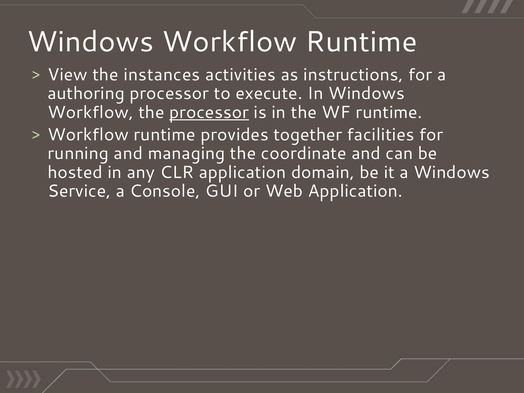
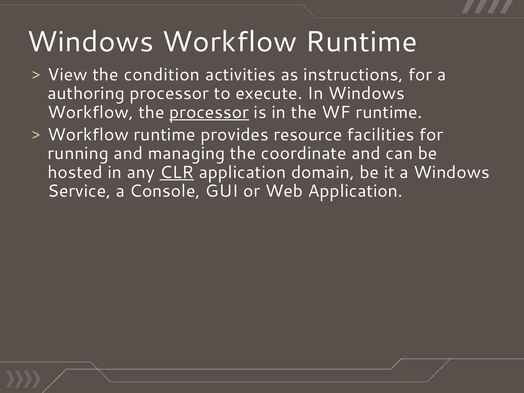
instances: instances -> condition (162, 75)
together: together -> resource (308, 135)
CLR underline: none -> present (177, 172)
